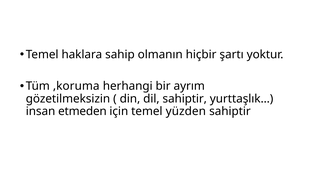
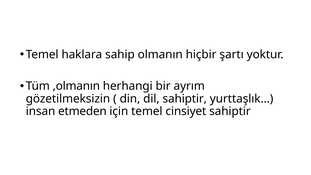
,koruma: ,koruma -> ,olmanın (76, 86)
yüzden: yüzden -> cinsiyet (186, 111)
